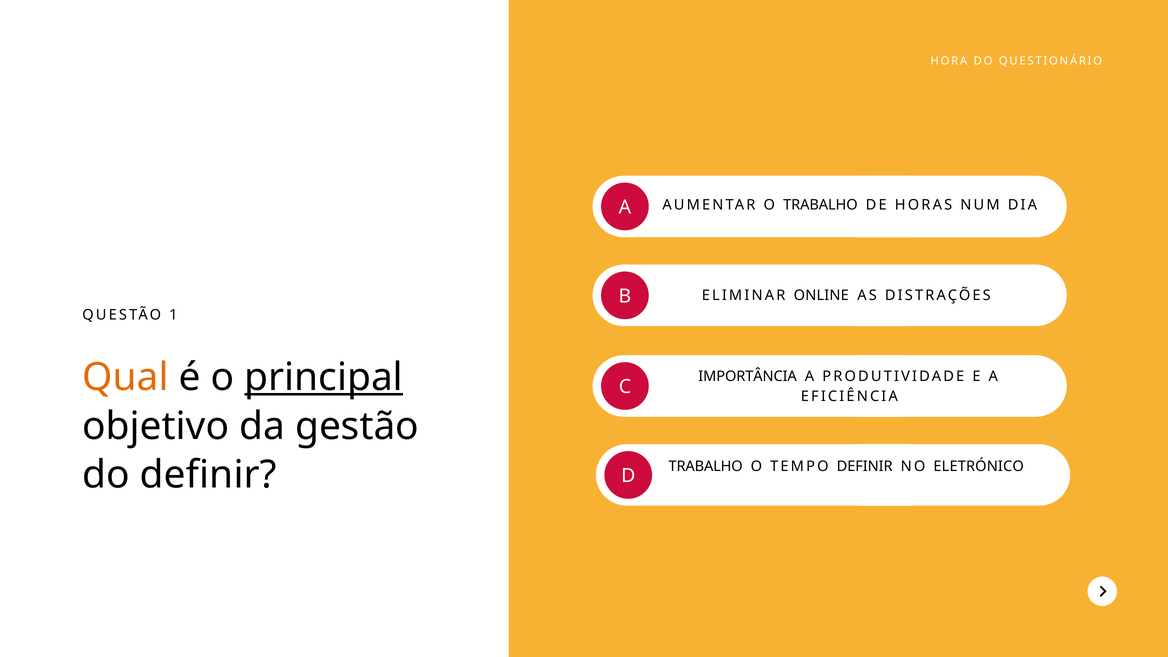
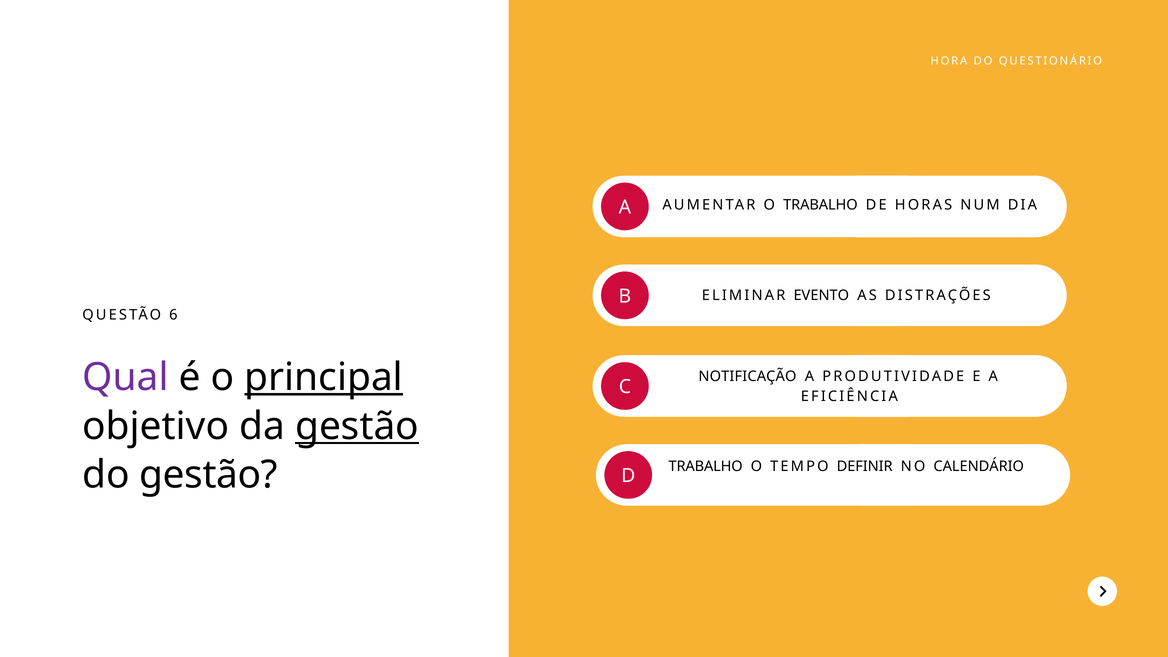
ONLINE: ONLINE -> EVENTO (821, 295)
1: 1 -> 6 (173, 315)
Qual colour: orange -> purple (125, 378)
IMPORTÂNCIA: IMPORTÂNCIA -> NOTIFICAÇÃO (747, 376)
gestão underline: none -> present (357, 426)
ELETRÓNICO: ELETRÓNICO -> CALENDÁRIO (979, 467)
do definir: definir -> gestão (208, 475)
